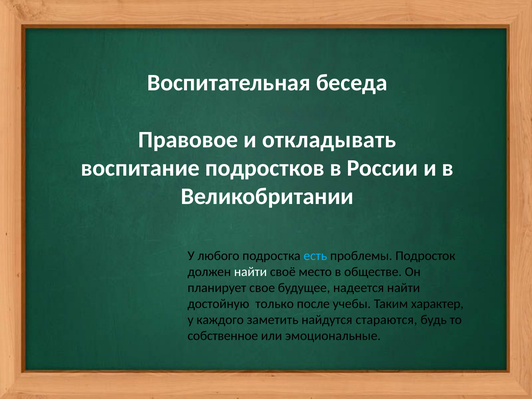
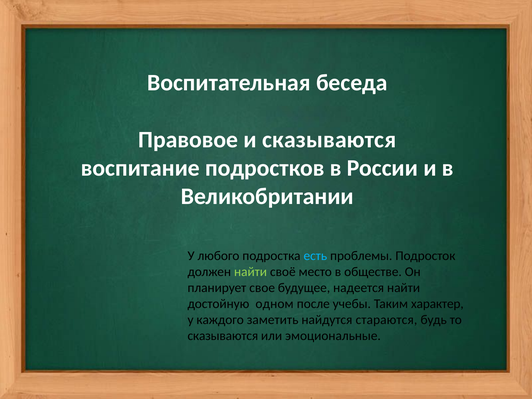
и откладывать: откладывать -> сказываются (329, 140)
найти colour: white -> light green (251, 272)
только: только -> одном (275, 304)
собственное: собственное -> сказываются (223, 336)
